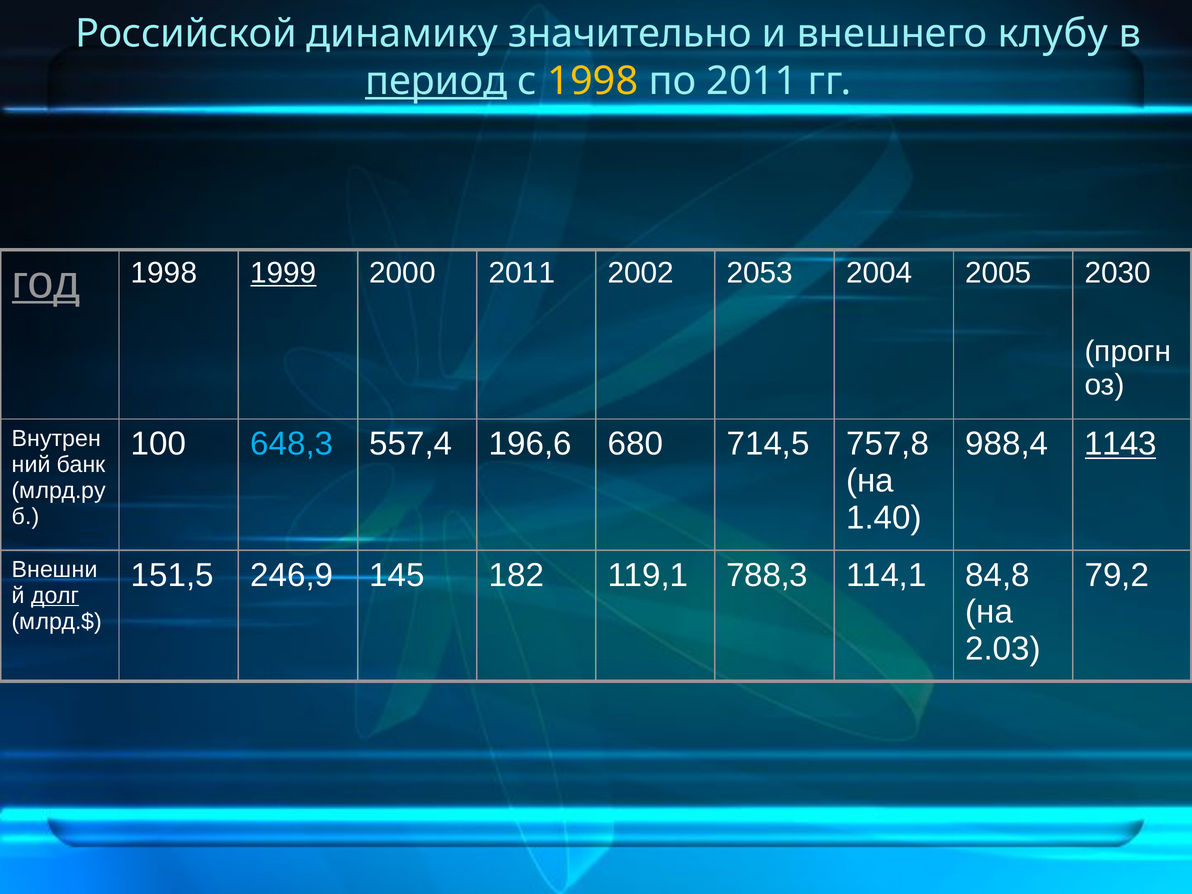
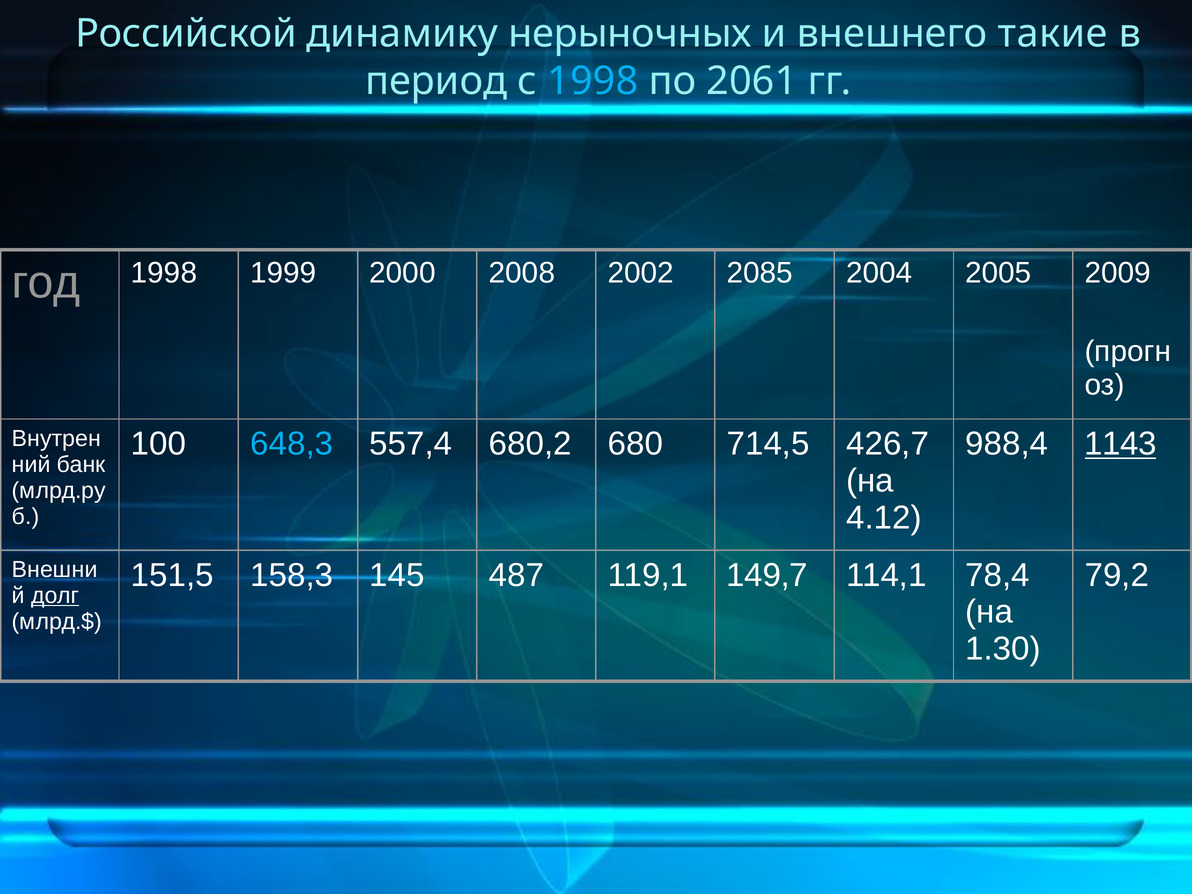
значительно: значительно -> нерыночных (630, 34)
клубу: клубу -> такие (1053, 34)
период underline: present -> none (436, 81)
1998 colour: yellow -> light blue (593, 81)
по 2011: 2011 -> 2061 (752, 81)
год underline: present -> none (46, 282)
1999 underline: present -> none (283, 273)
2000 2011: 2011 -> 2008 (522, 273)
2053: 2053 -> 2085 (760, 273)
2030: 2030 -> 2009 (1118, 273)
196,6: 196,6 -> 680,2 (530, 444)
757,8: 757,8 -> 426,7 (888, 444)
1.40: 1.40 -> 4.12 (884, 518)
246,9: 246,9 -> 158,3 (292, 575)
182: 182 -> 487 (516, 575)
788,3: 788,3 -> 149,7 (767, 575)
84,8: 84,8 -> 78,4 (998, 575)
2.03: 2.03 -> 1.30 (1003, 649)
